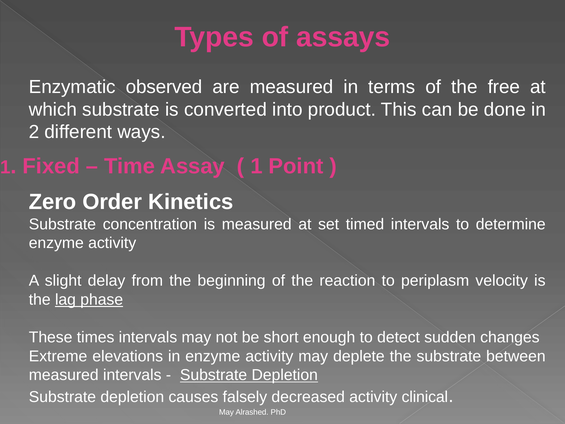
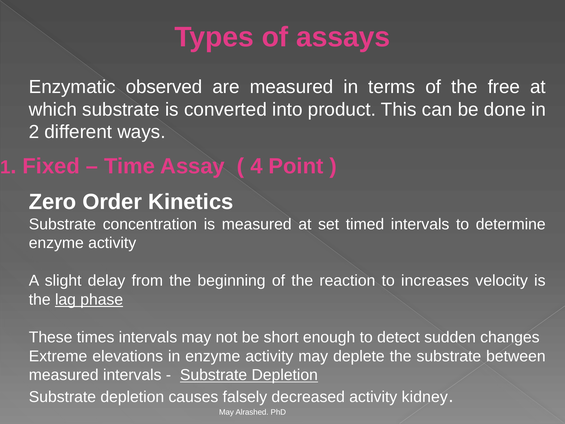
1: 1 -> 4 (256, 166)
periplasm: periplasm -> increases (435, 281)
clinical: clinical -> kidney (425, 397)
